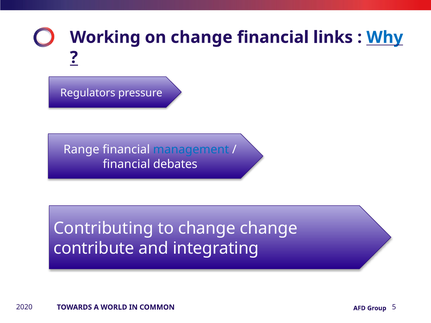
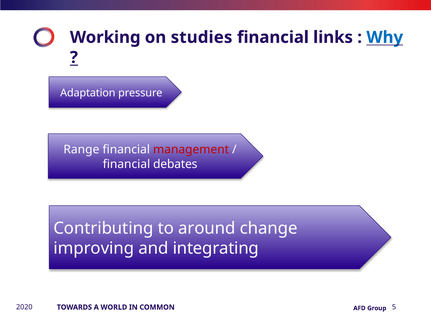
on change: change -> studies (202, 37)
Regulators: Regulators -> Adaptation (88, 93)
management colour: blue -> red (191, 150)
to change: change -> around (207, 229)
contribute: contribute -> improving (94, 249)
